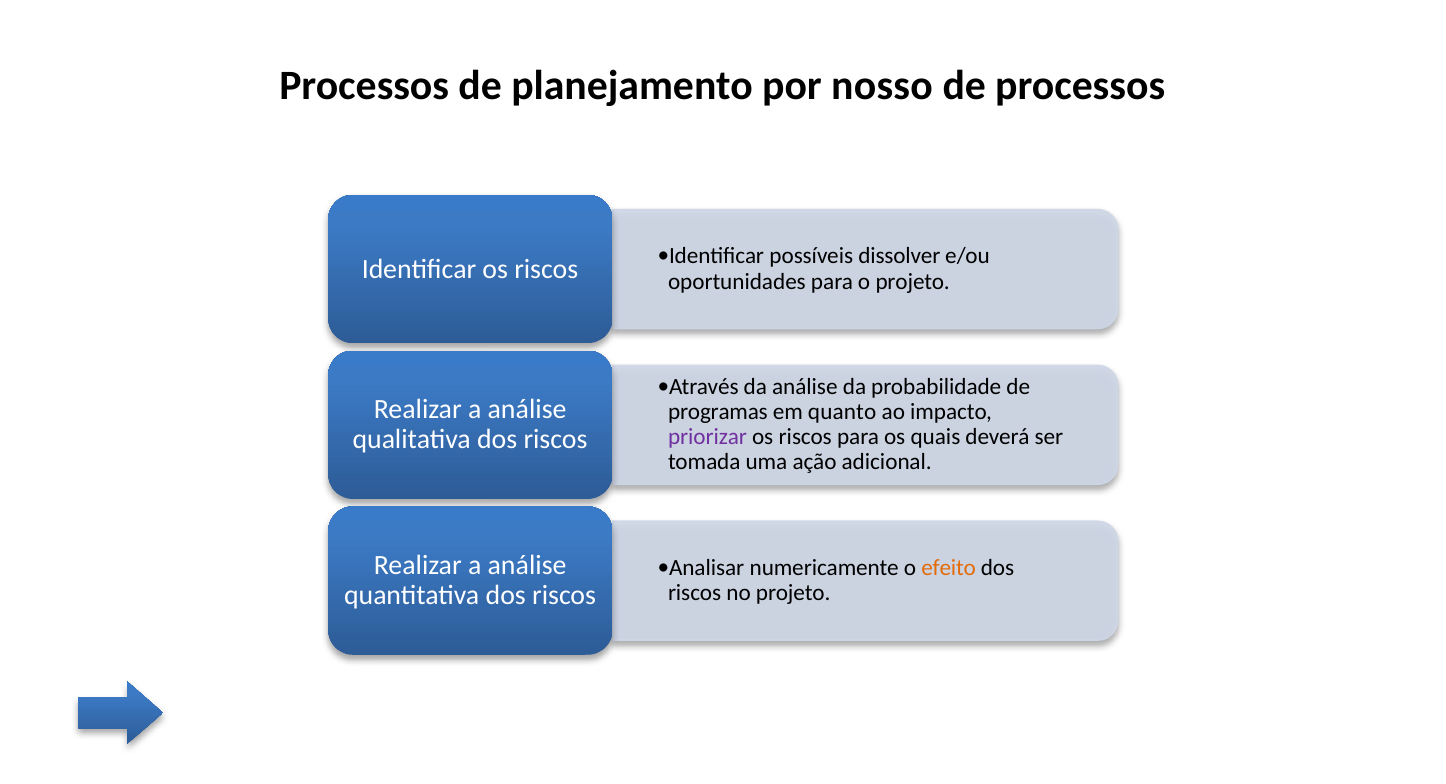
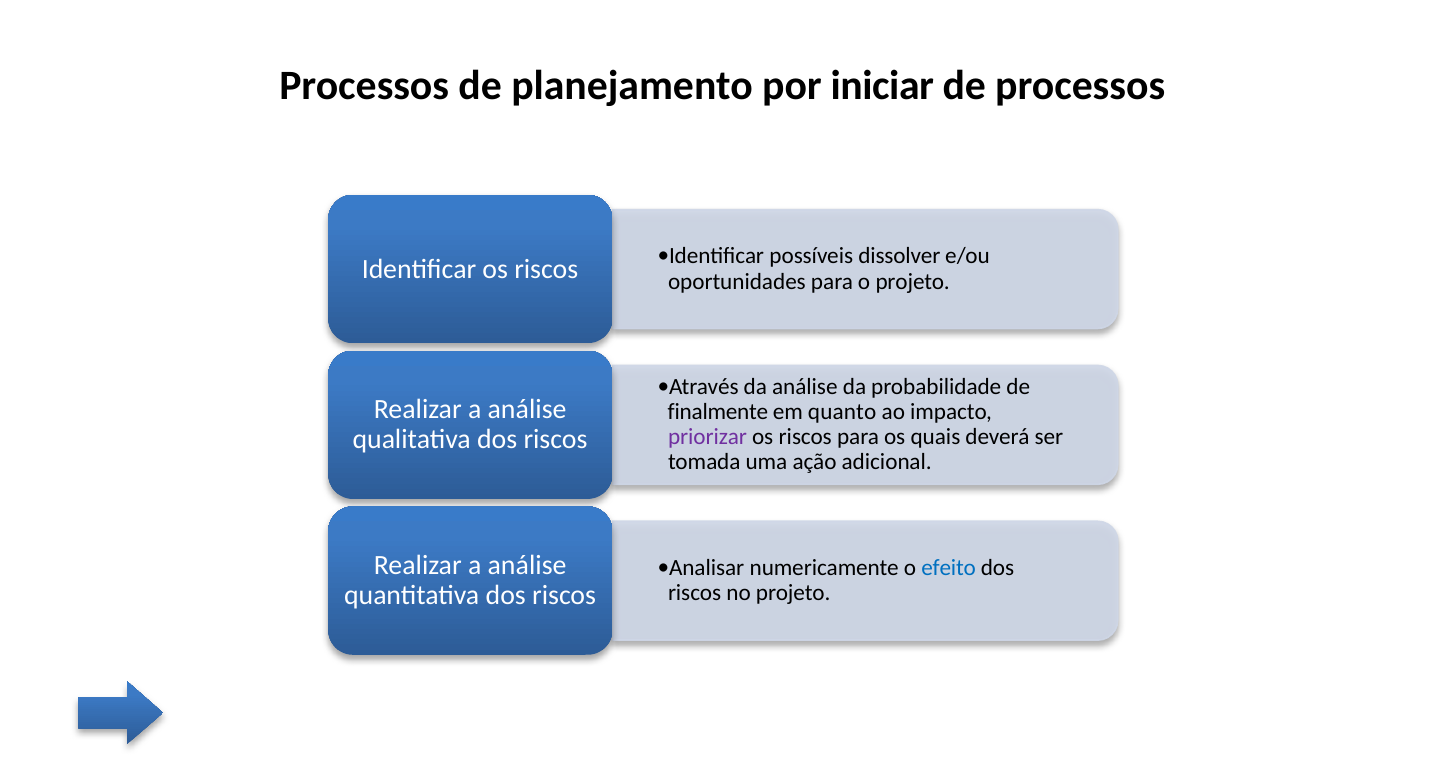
nosso: nosso -> iniciar (882, 86)
programas: programas -> finalmente (718, 412)
efeito colour: orange -> blue (949, 568)
